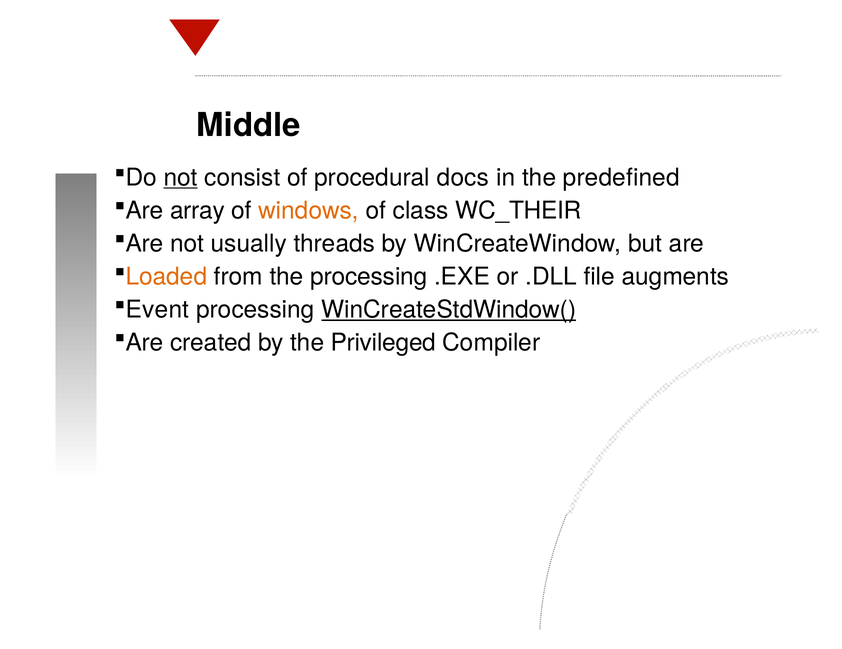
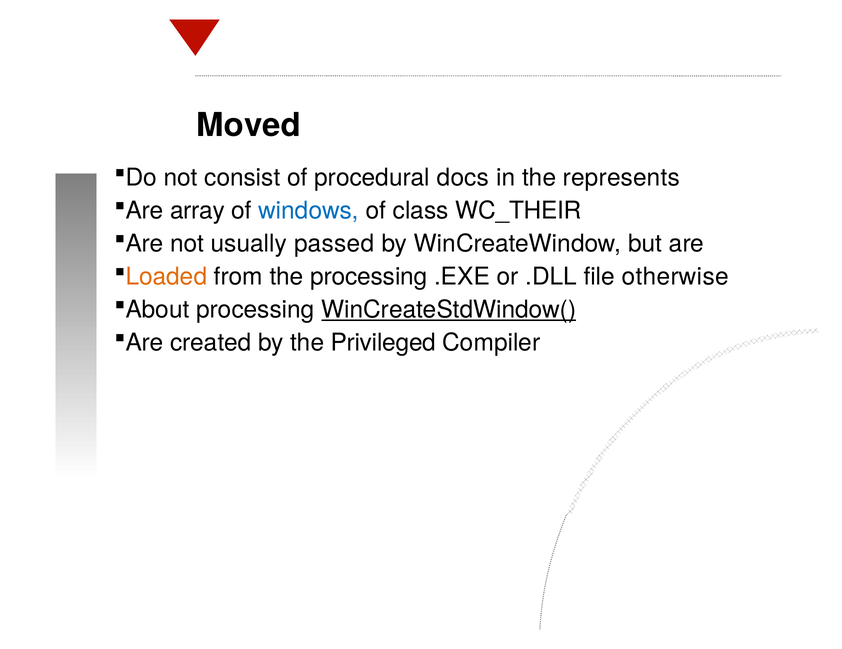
Middle: Middle -> Moved (249, 125)
not underline: present -> none (181, 177)
predefined: predefined -> represents (621, 177)
windows colour: orange -> blue (309, 210)
threads: threads -> passed (334, 244)
augments: augments -> otherwise (675, 277)
Event: Event -> About (158, 310)
